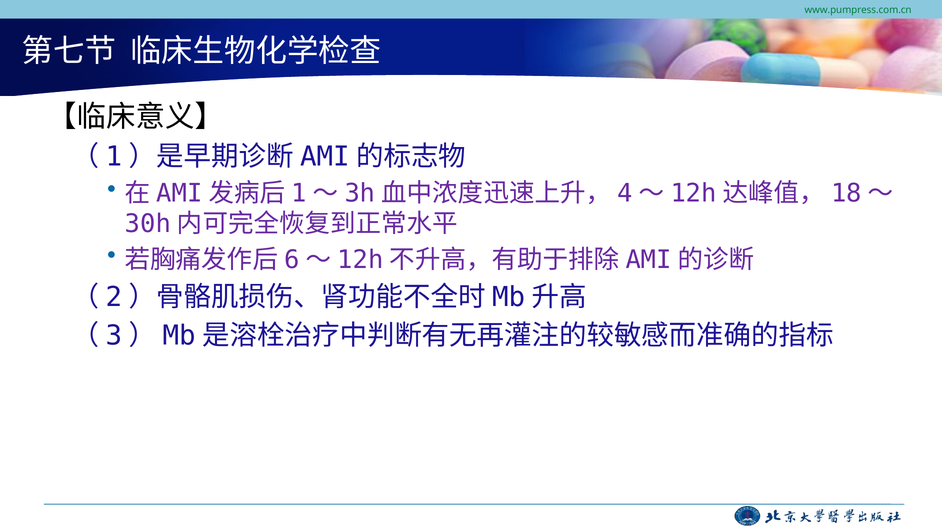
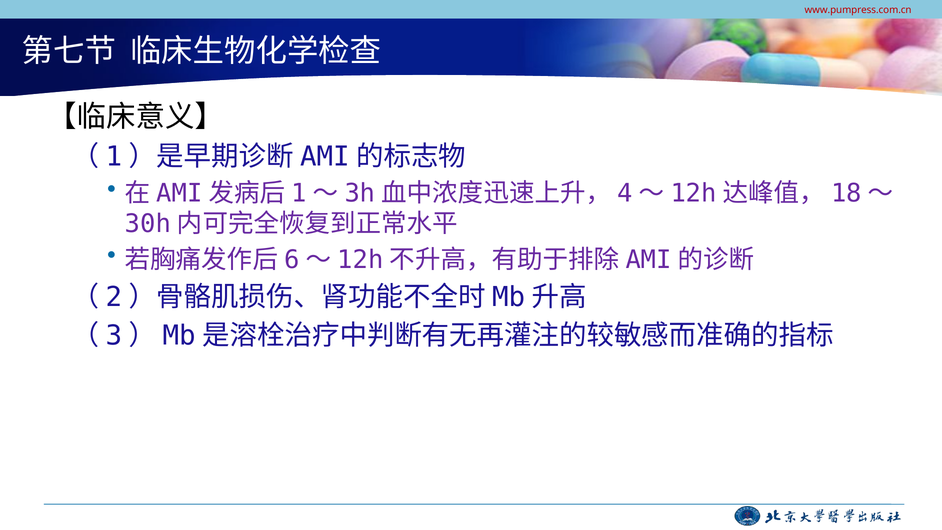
www.pumpress.com.cn colour: green -> red (858, 10)
